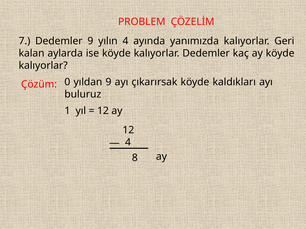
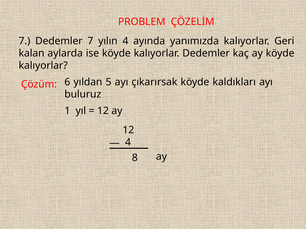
Dedemler 9: 9 -> 7 (90, 41)
0: 0 -> 6 (67, 82)
yıldan 9: 9 -> 5 (108, 82)
